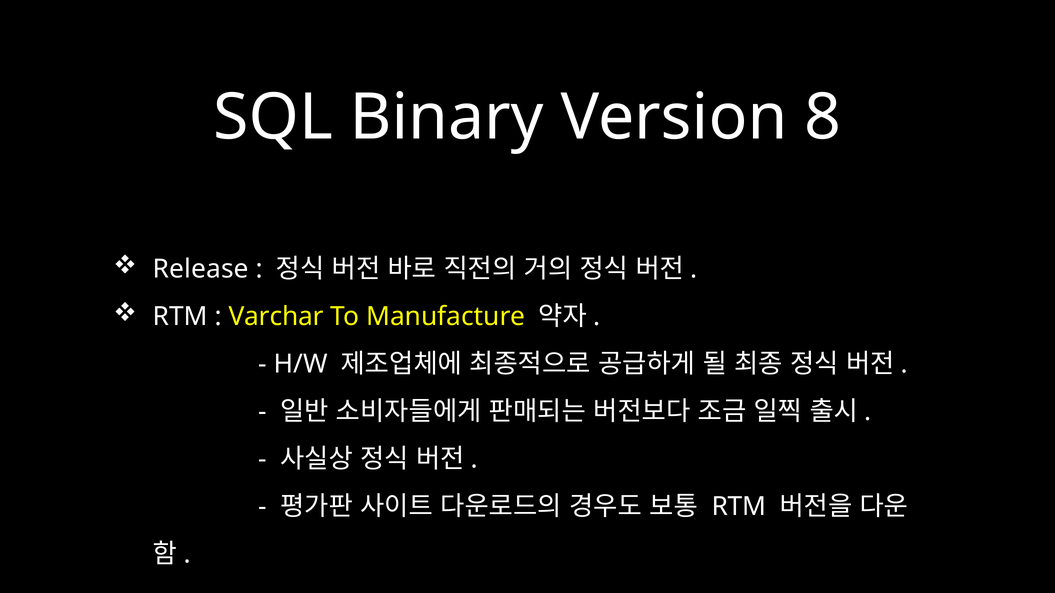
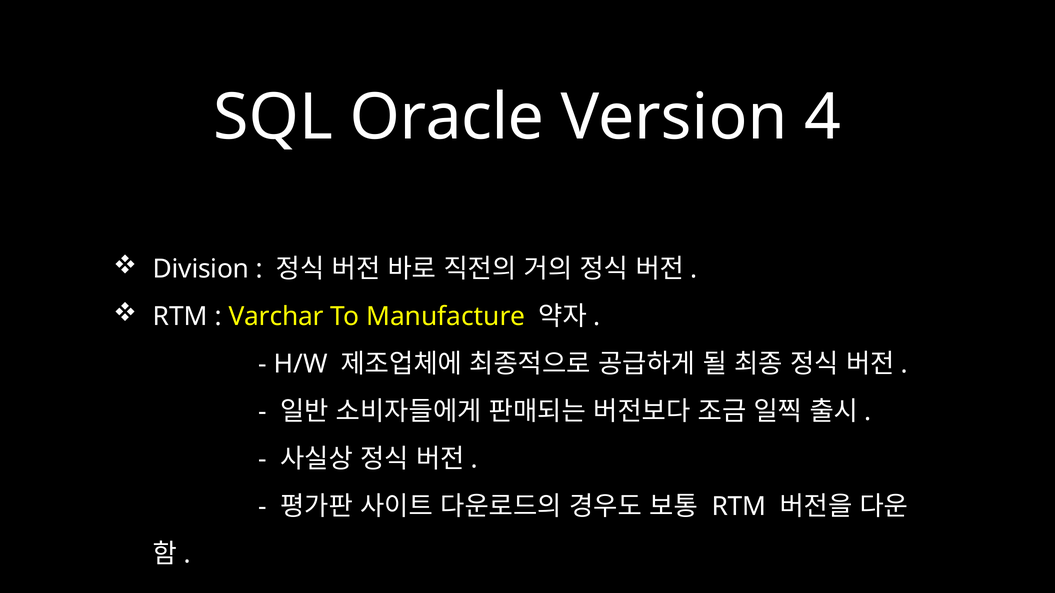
Binary: Binary -> Oracle (447, 118)
8: 8 -> 4 (823, 118)
Release: Release -> Division (201, 269)
